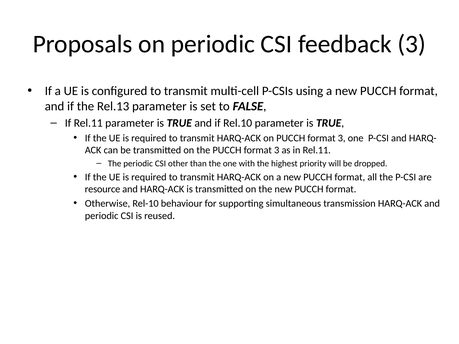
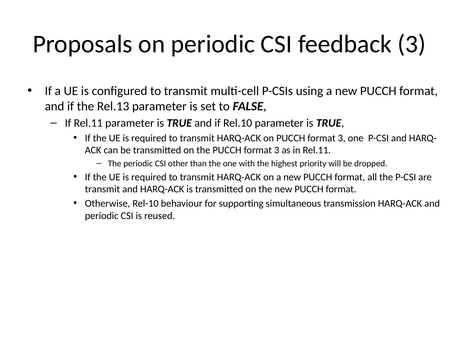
resource: resource -> transmit (102, 189)
